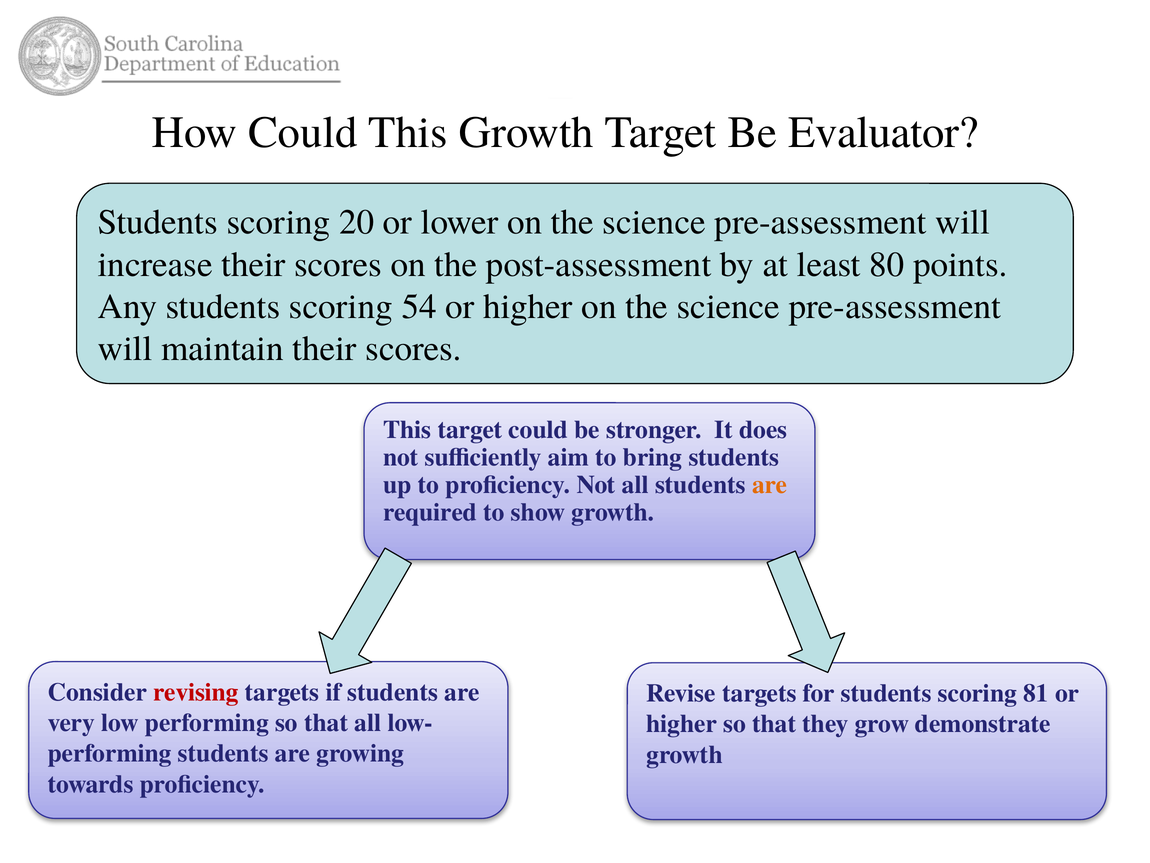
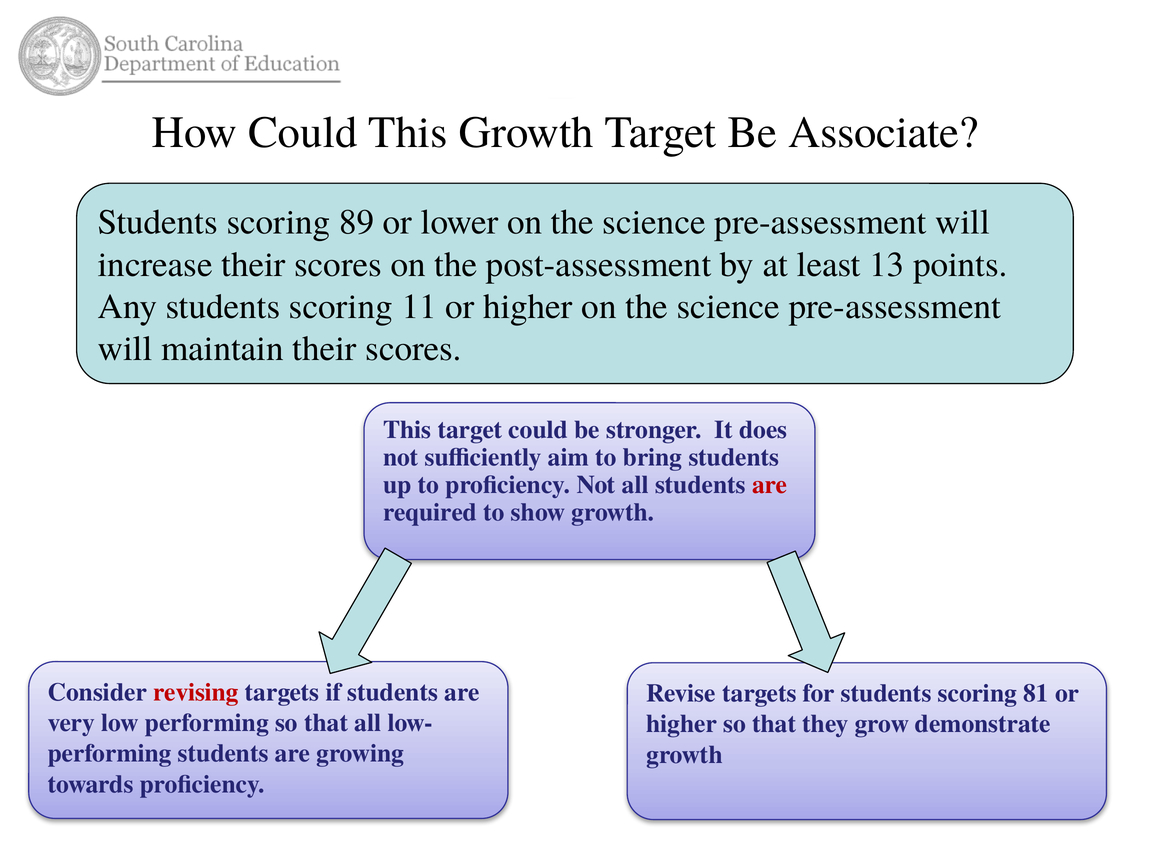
Evaluator: Evaluator -> Associate (884, 132)
20: 20 -> 89 (357, 222)
80: 80 -> 13 (887, 264)
54: 54 -> 11 (419, 307)
are colour: orange -> red (770, 485)
